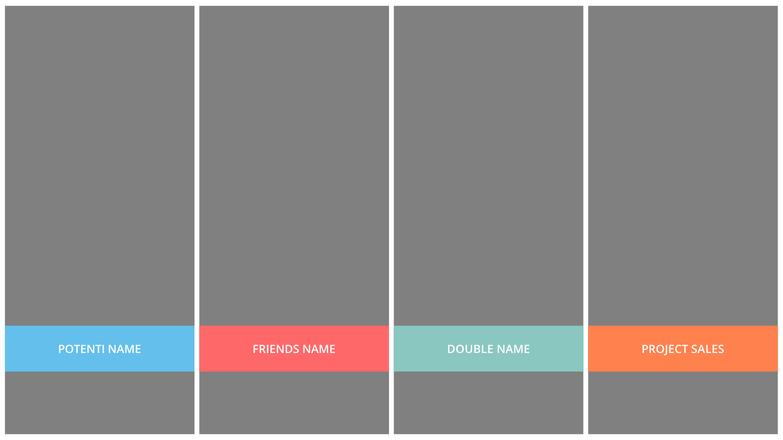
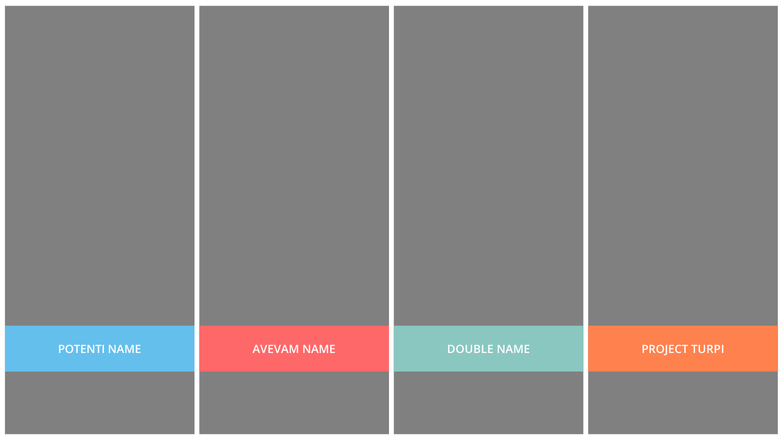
FRIENDS: FRIENDS -> AVEVAM (276, 350)
SALES: SALES -> TURPI (708, 350)
